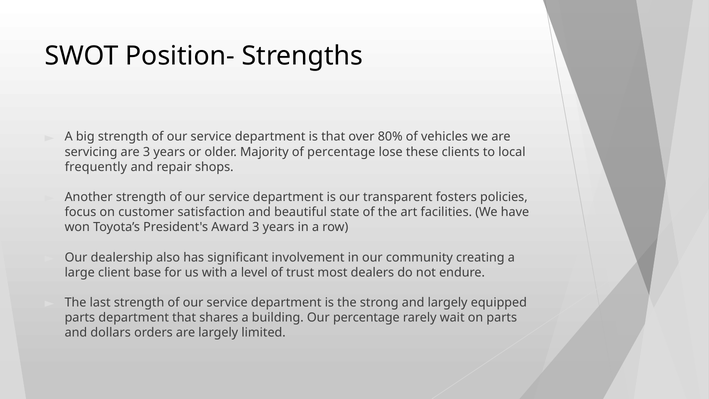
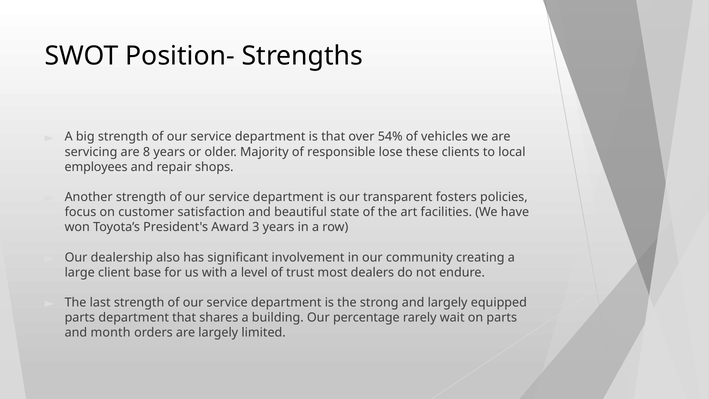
80%: 80% -> 54% (390, 137)
are 3: 3 -> 8 (147, 152)
of percentage: percentage -> responsible (341, 152)
frequently: frequently -> employees (96, 167)
dollars: dollars -> month (111, 333)
